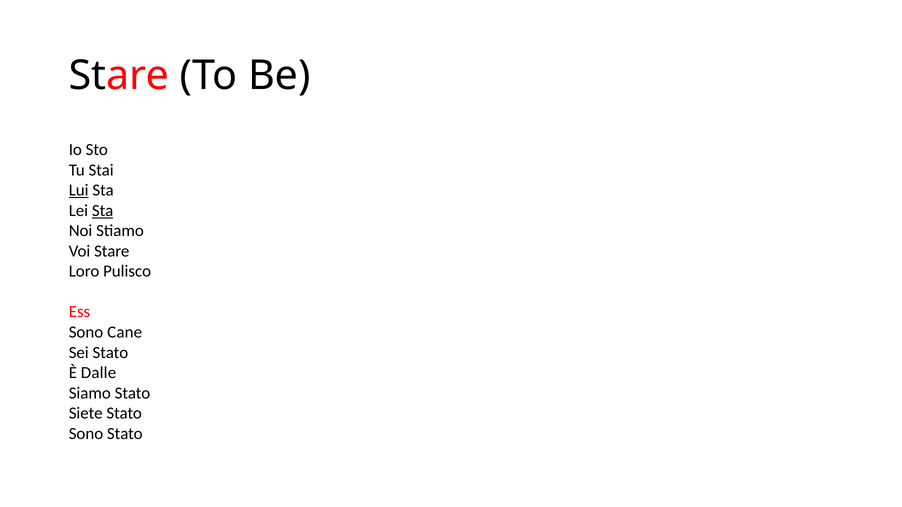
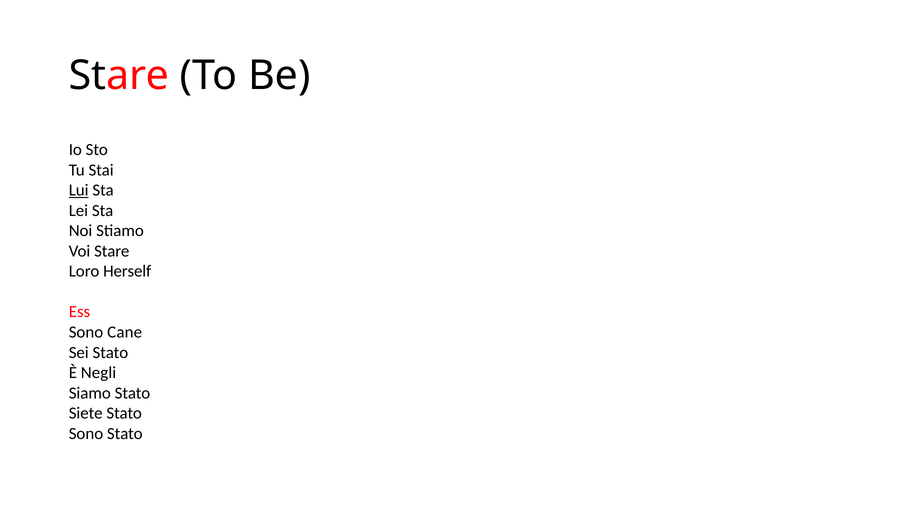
Sta underline: present -> none (103, 211)
Pulisco: Pulisco -> Herself (127, 272)
Dalle: Dalle -> Negli (99, 373)
